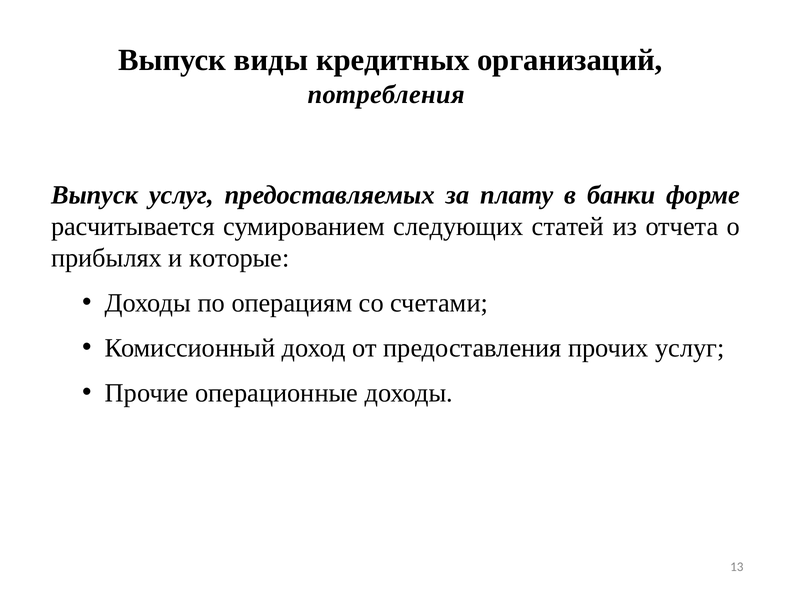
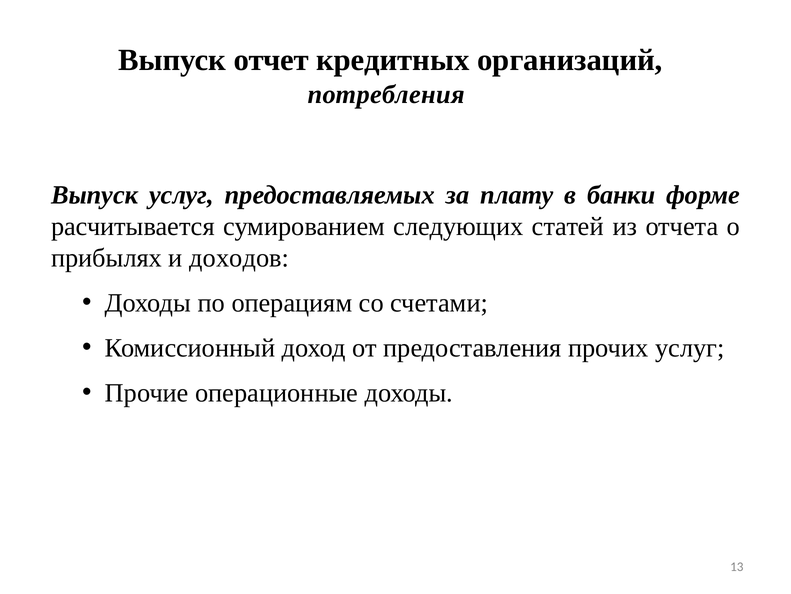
виды: виды -> отчет (271, 60)
которые: которые -> доходов (239, 258)
